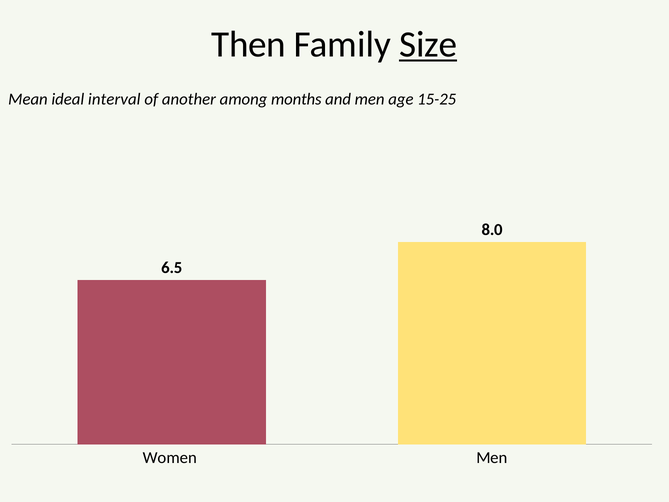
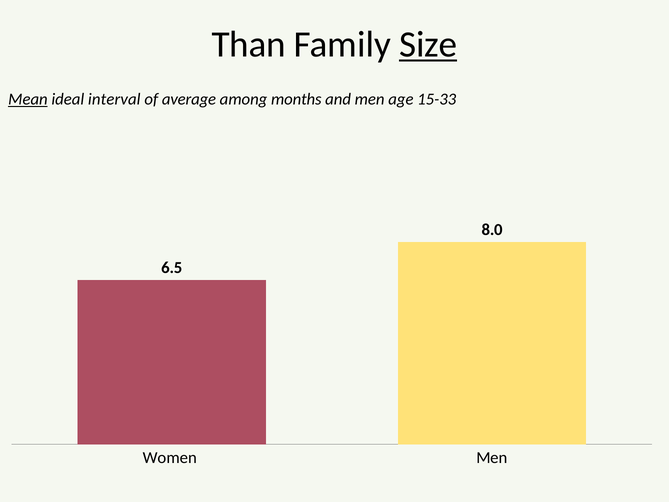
Then: Then -> Than (249, 44)
Mean underline: none -> present (28, 99)
another: another -> average (189, 99)
15-25: 15-25 -> 15-33 (437, 99)
